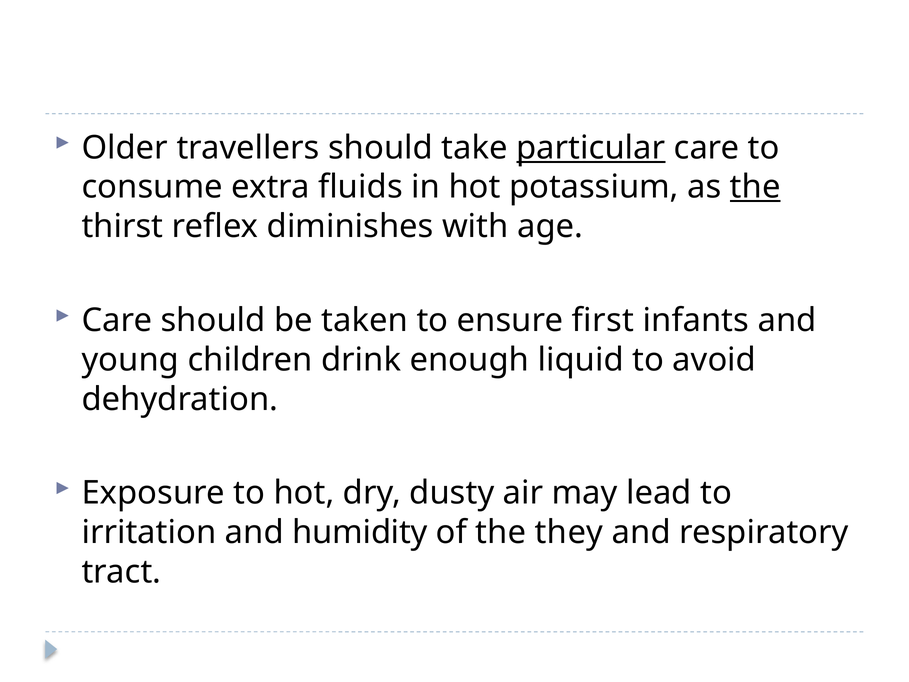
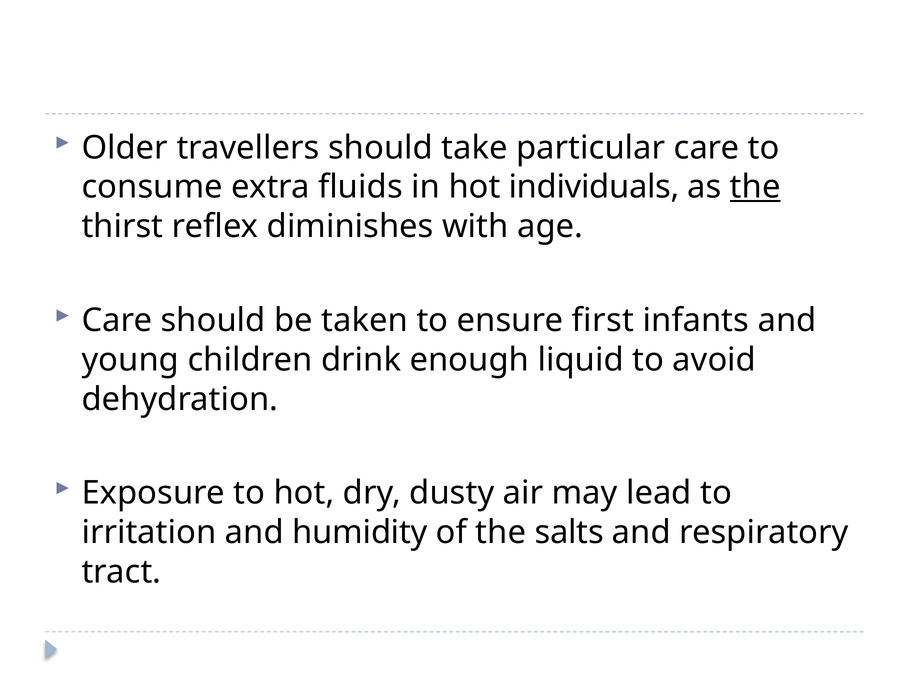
particular underline: present -> none (591, 148)
potassium: potassium -> individuals (594, 187)
they: they -> salts (569, 532)
